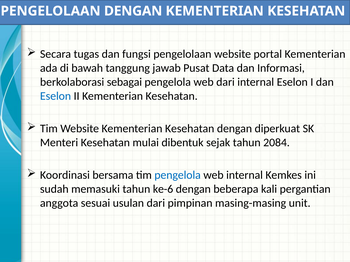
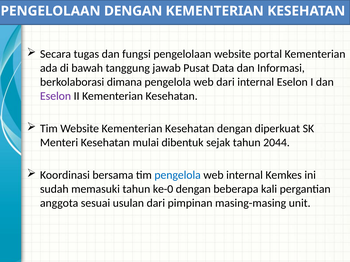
sebagai: sebagai -> dimana (124, 82)
Eselon colour: blue -> purple (56, 96)
2084: 2084 -> 2044 (277, 143)
ke-6: ke-6 -> ke-0 (163, 189)
